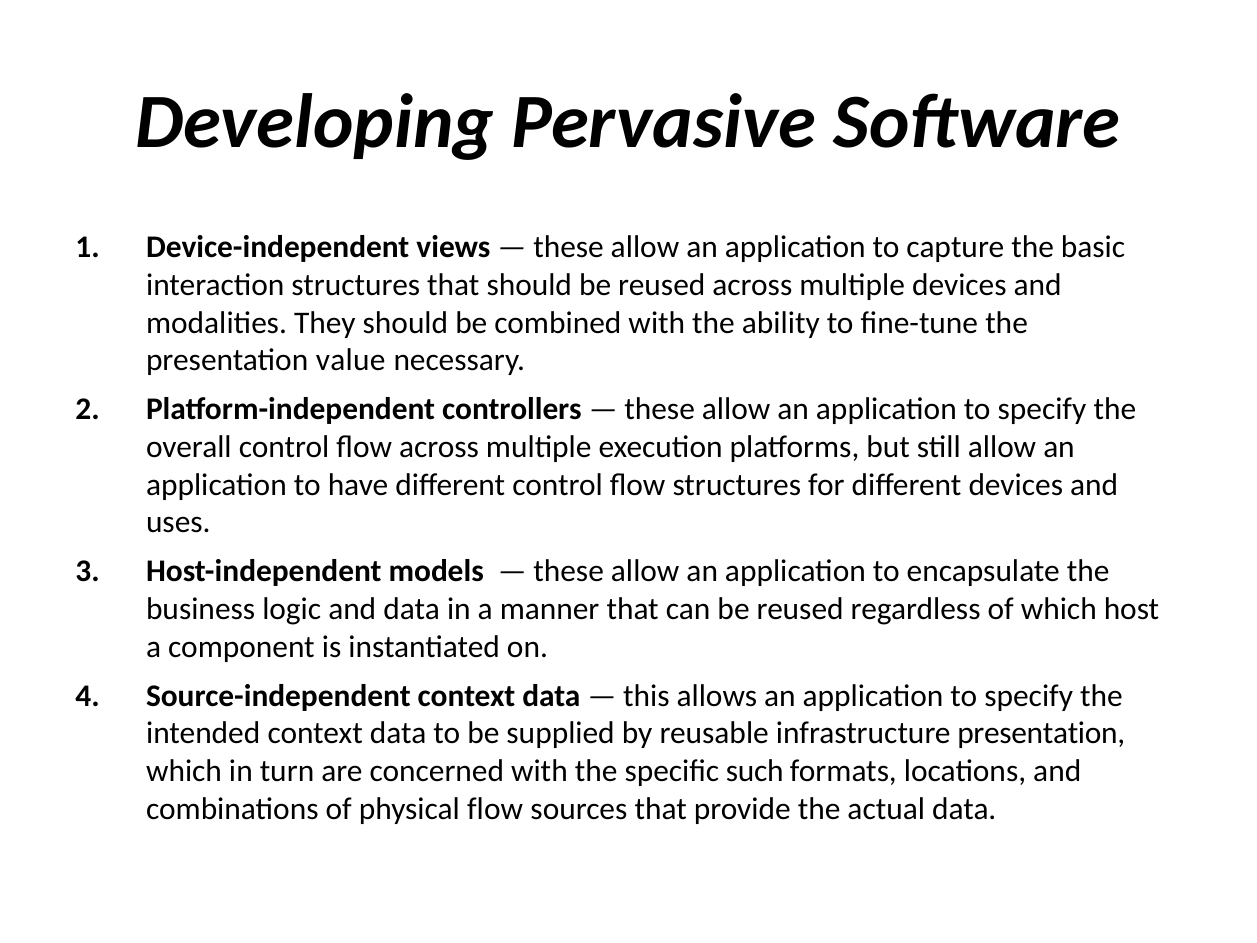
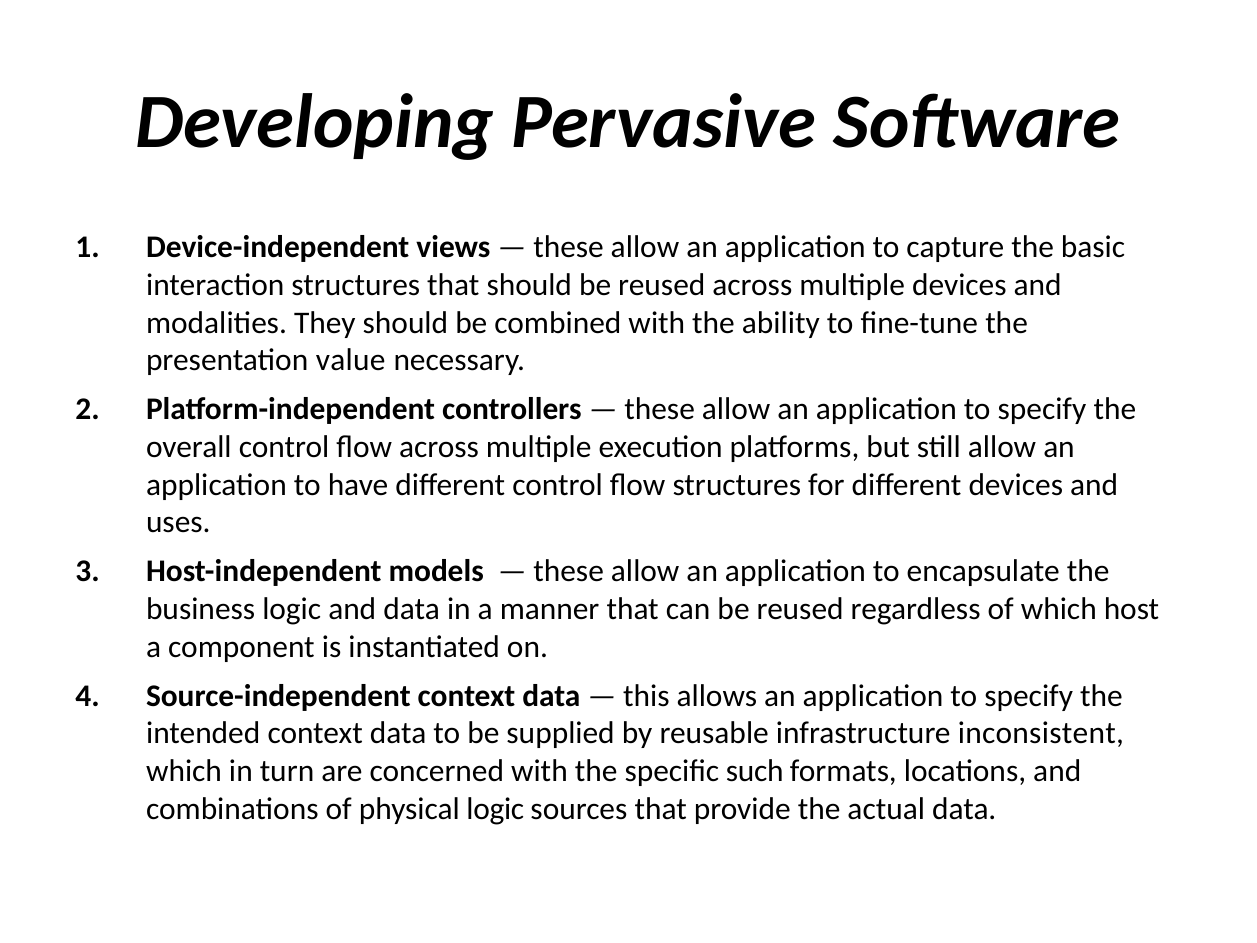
infrastructure presentation: presentation -> inconsistent (1041, 733)
physical flow: flow -> logic (495, 809)
